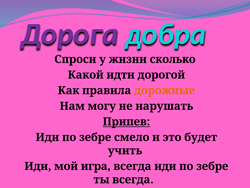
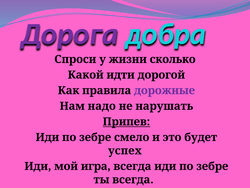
дорожные colour: orange -> purple (165, 90)
могу: могу -> надо (102, 106)
учить: учить -> успех (125, 150)
